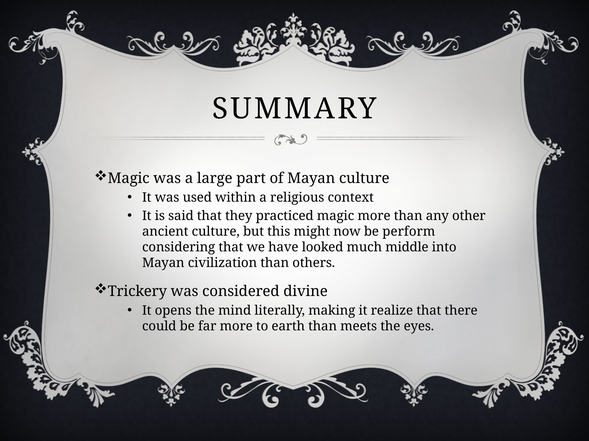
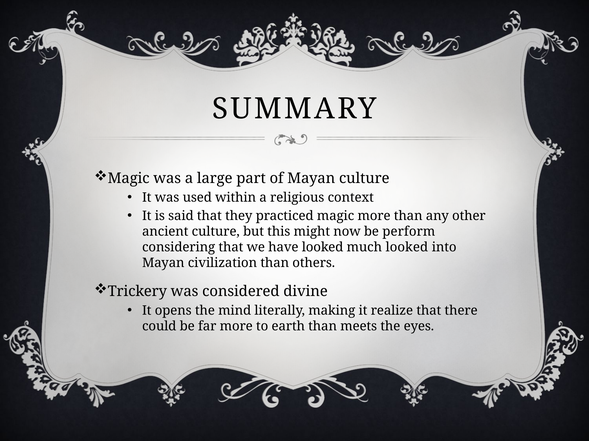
much middle: middle -> looked (407, 248)
